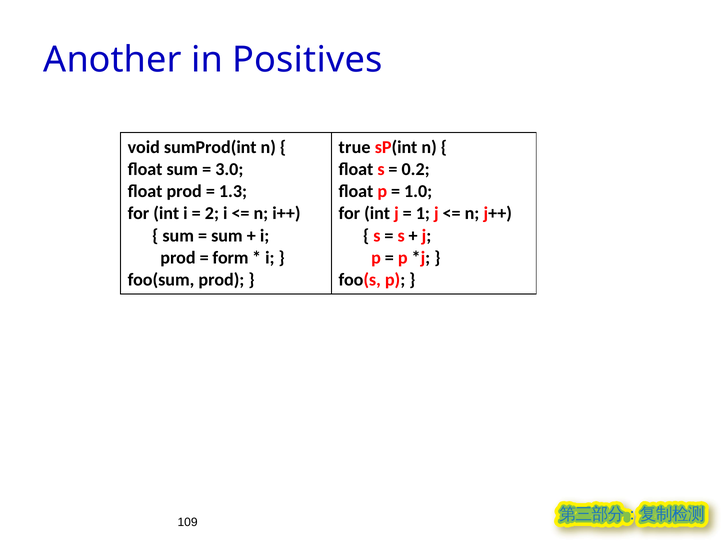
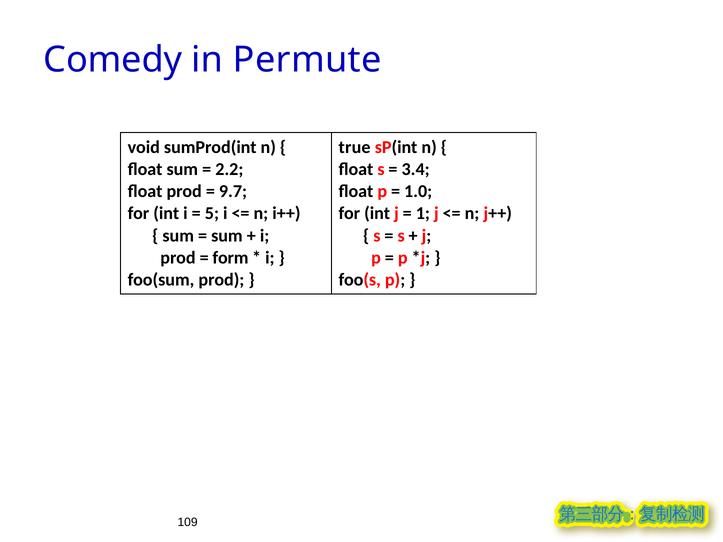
Another: Another -> Comedy (113, 60)
Positives: Positives -> Permute (307, 60)
3.0: 3.0 -> 2.2 (229, 169)
0.2: 0.2 -> 3.4 (416, 169)
1.3: 1.3 -> 9.7 (233, 192)
2: 2 -> 5 (212, 214)
